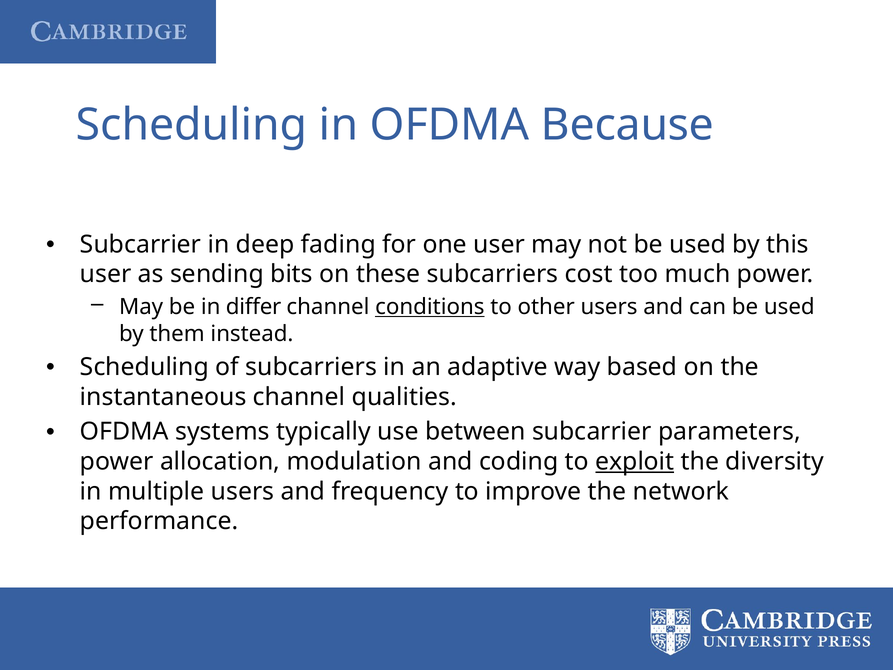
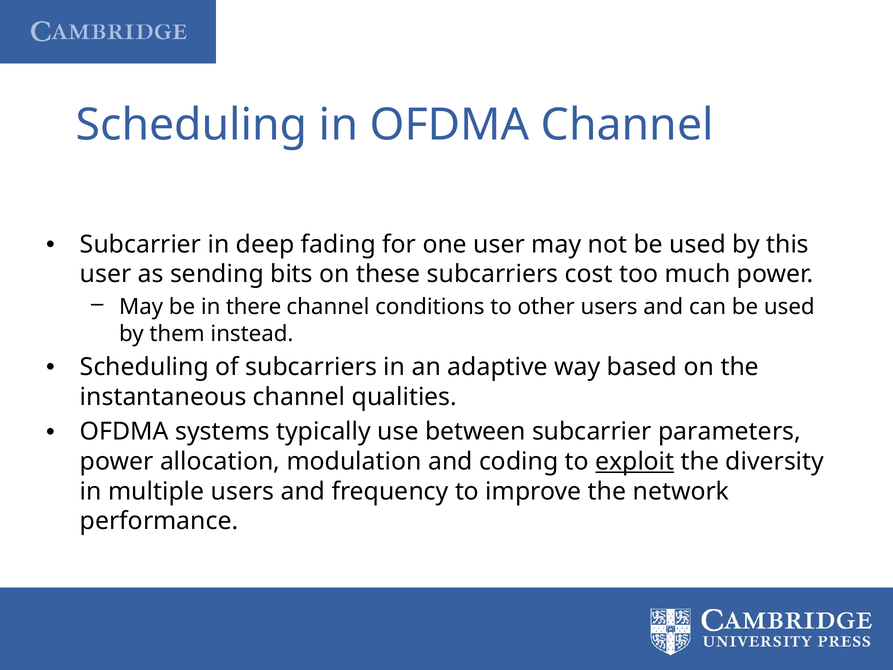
OFDMA Because: Because -> Channel (627, 125)
differ: differ -> there (254, 307)
conditions underline: present -> none (430, 307)
